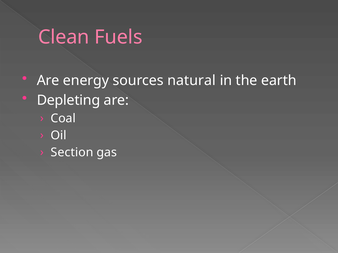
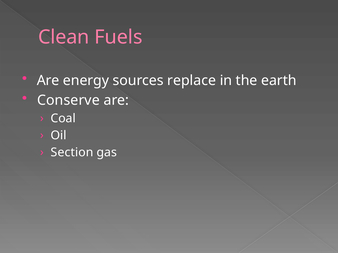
natural: natural -> replace (192, 81)
Depleting: Depleting -> Conserve (68, 100)
